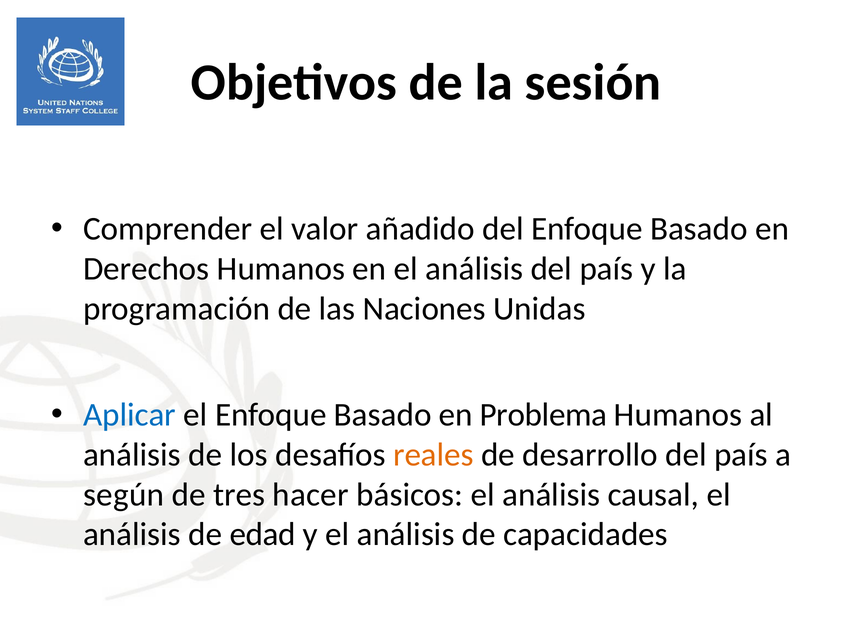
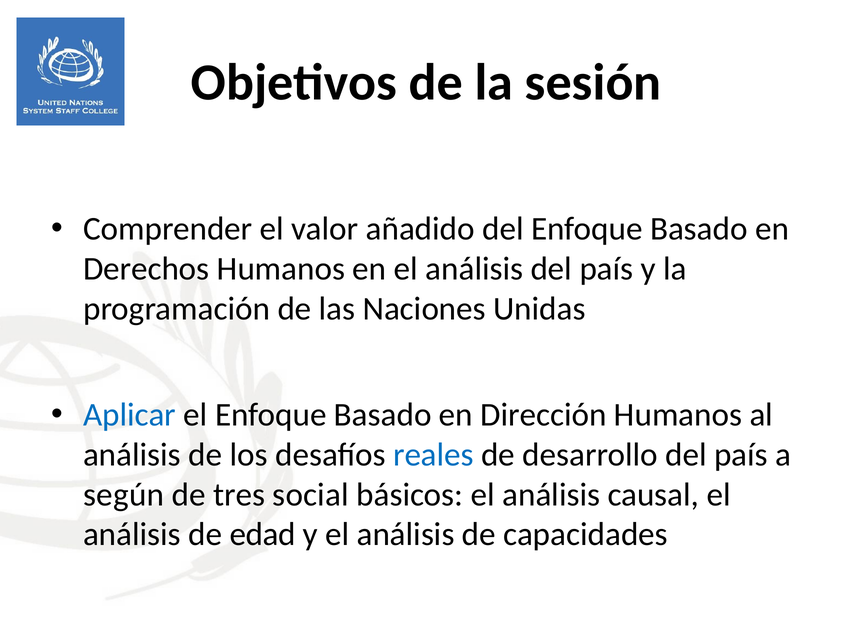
Problema: Problema -> Dirección (543, 415)
reales colour: orange -> blue (433, 455)
hacer: hacer -> social (311, 494)
